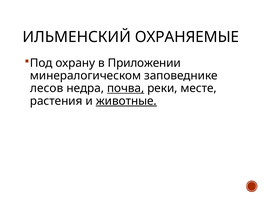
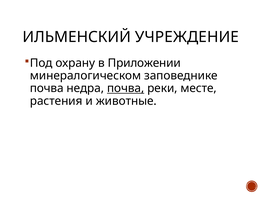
ОХРАНЯЕМЫЕ: ОХРАНЯЕМЫЕ -> УЧРЕЖДЕНИЕ (187, 37)
лесов: лесов -> почва (47, 88)
животные underline: present -> none (126, 101)
